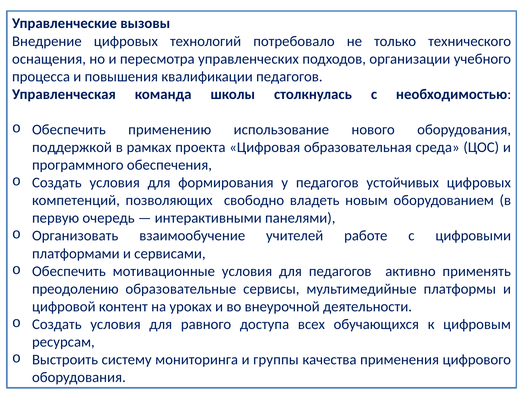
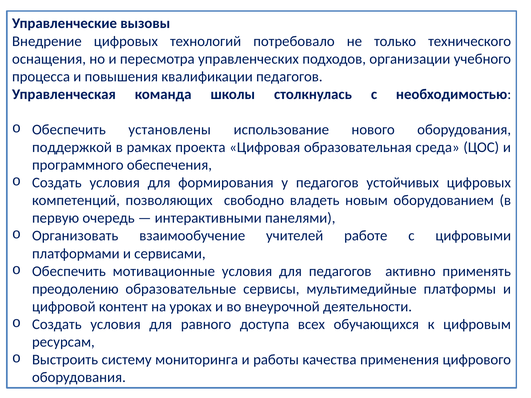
применению: применению -> установлены (170, 130)
группы: группы -> работы (276, 360)
